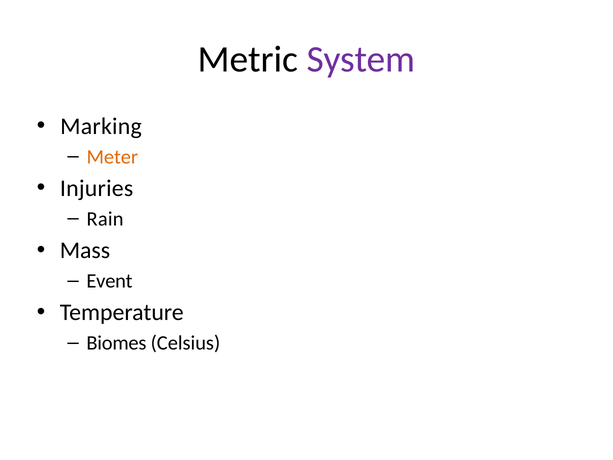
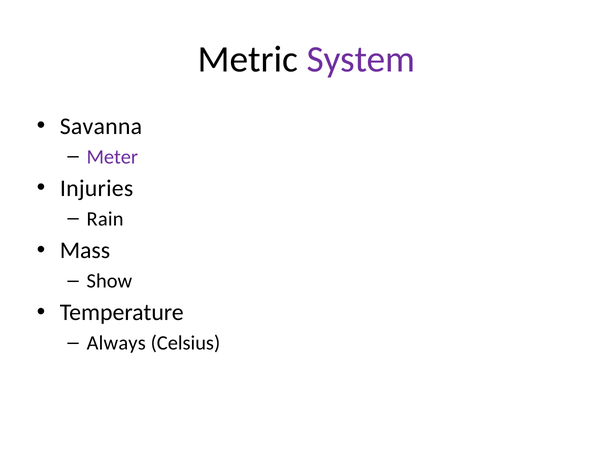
Marking: Marking -> Savanna (101, 126)
Meter colour: orange -> purple (112, 157)
Event: Event -> Show (109, 281)
Biomes: Biomes -> Always (116, 343)
